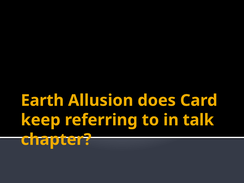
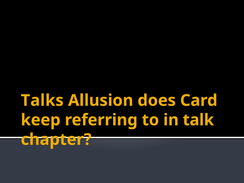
Earth: Earth -> Talks (42, 100)
